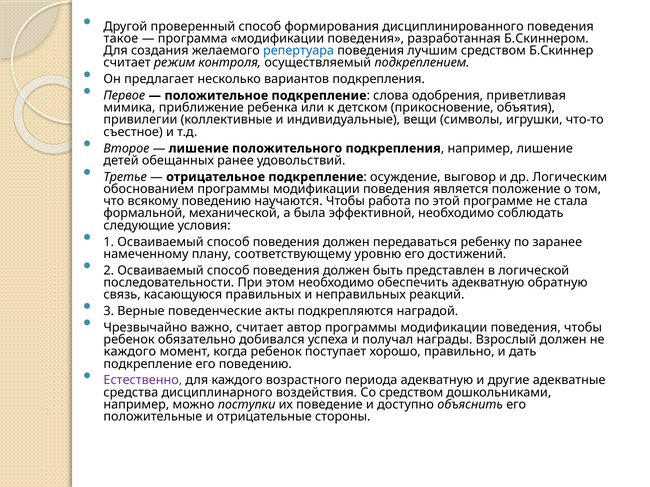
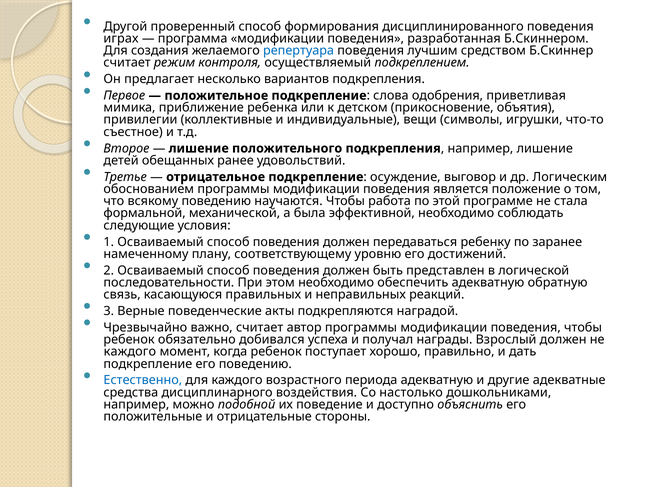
такое: такое -> играх (121, 39)
Естественно colour: purple -> blue (143, 381)
Со средством: средством -> настолько (411, 393)
поступки: поступки -> подобной (247, 405)
